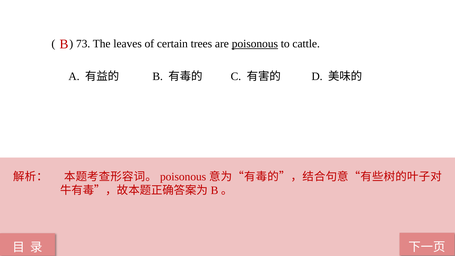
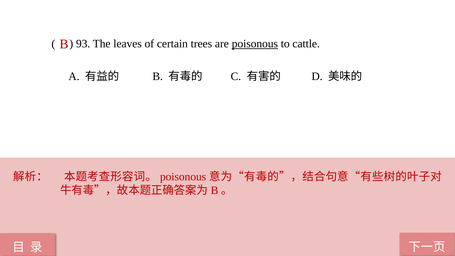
73: 73 -> 93 (83, 44)
